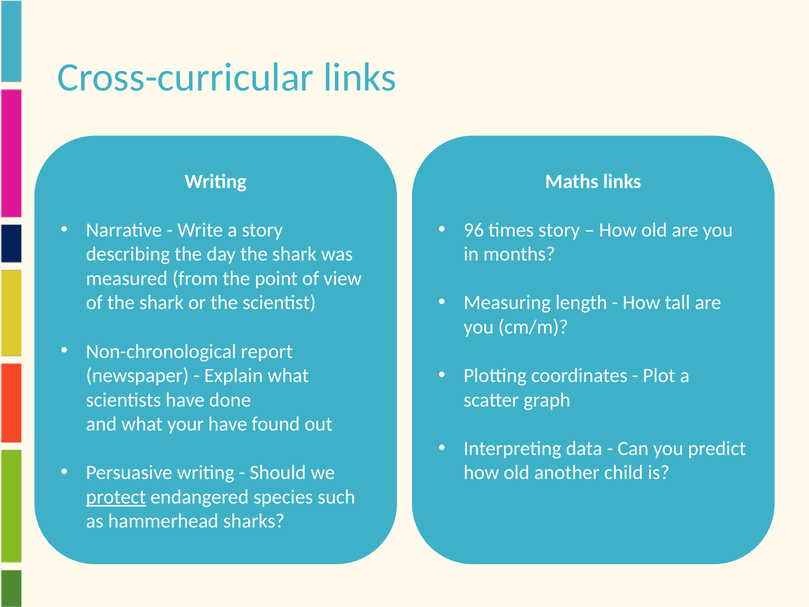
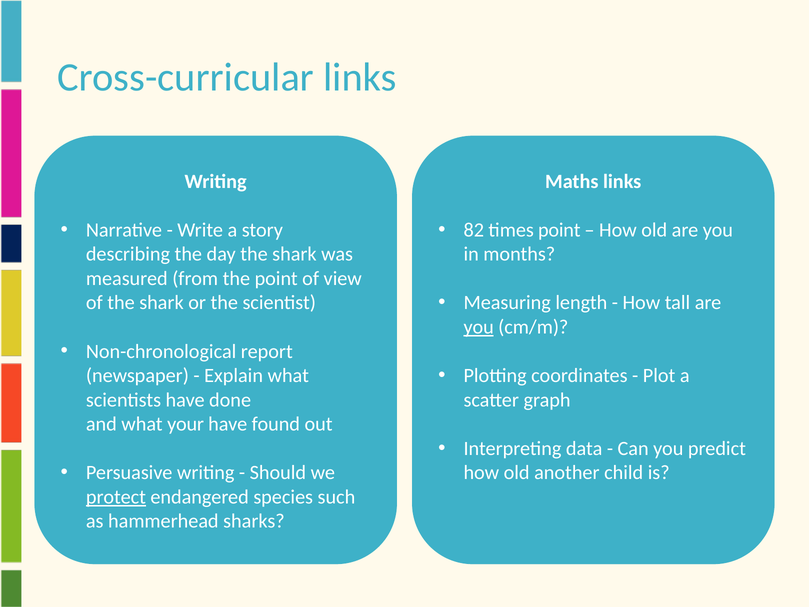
96: 96 -> 82 (474, 230)
times story: story -> point (559, 230)
you underline: none -> present (479, 327)
